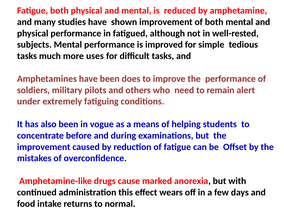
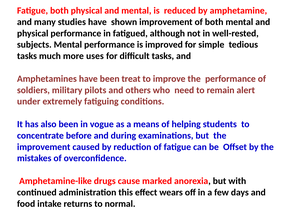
does: does -> treat (131, 79)
